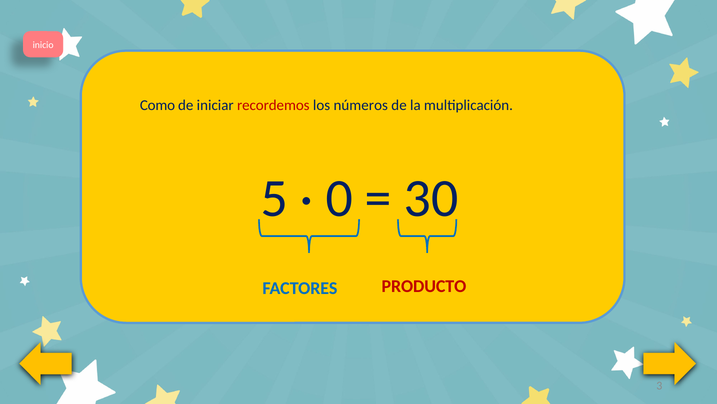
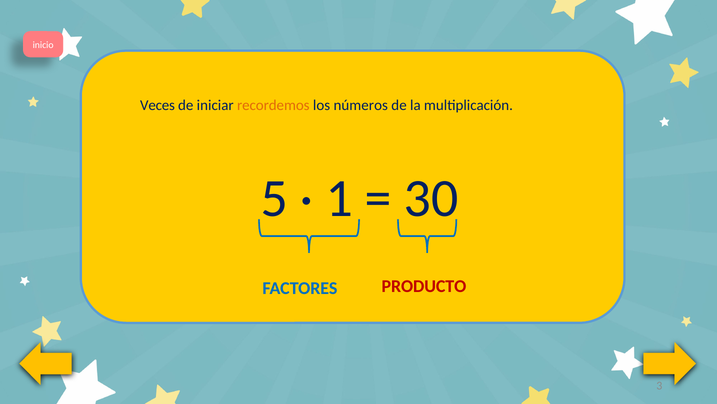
Como: Como -> Veces (158, 105)
recordemos colour: red -> orange (273, 105)
0: 0 -> 1 (339, 198)
